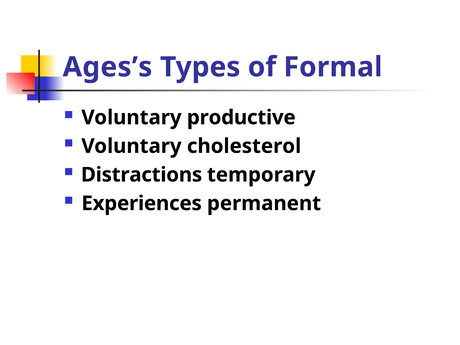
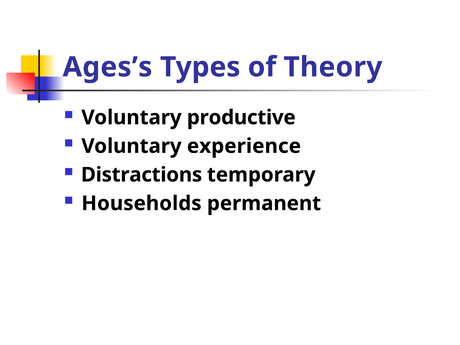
Formal: Formal -> Theory (333, 67)
cholesterol: cholesterol -> experience (244, 146)
Experiences: Experiences -> Households (141, 203)
